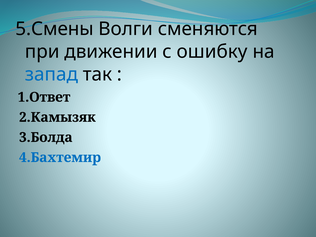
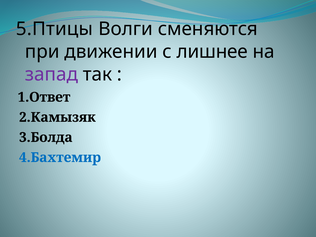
5.Смены: 5.Смены -> 5.Птицы (54, 29)
ошибку: ошибку -> лишнее (212, 52)
запад colour: blue -> purple (51, 74)
